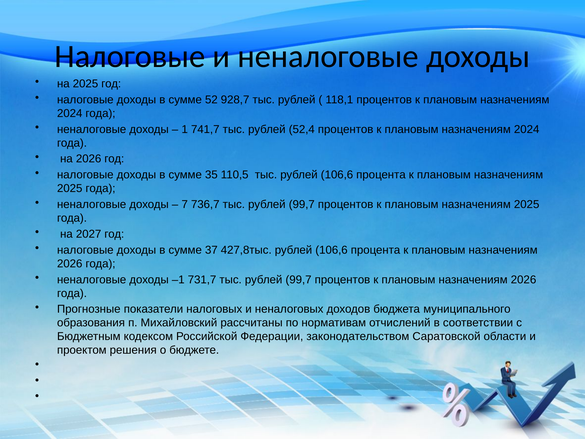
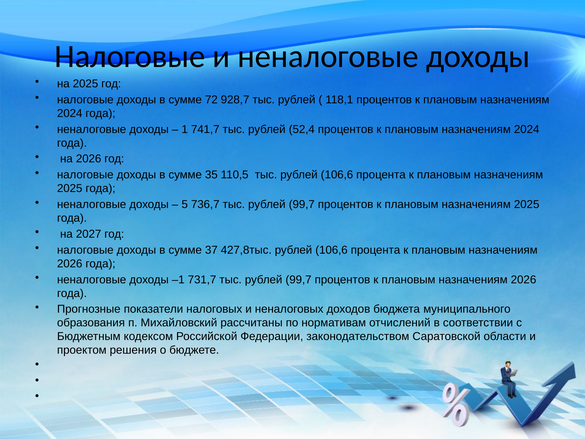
52: 52 -> 72 (211, 100)
7: 7 -> 5 (185, 204)
